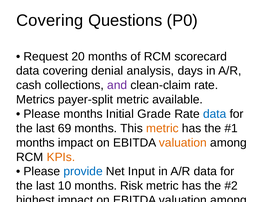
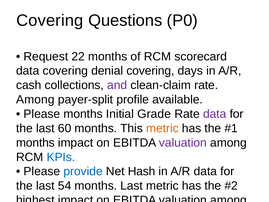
20: 20 -> 22 (78, 56)
denial analysis: analysis -> covering (150, 71)
Metrics: Metrics -> Among (35, 99)
payer-split metric: metric -> profile (133, 99)
data colour: blue -> purple (215, 114)
69: 69 -> 60 (65, 128)
valuation colour: orange -> purple (183, 143)
KPIs colour: orange -> blue (61, 157)
Input: Input -> Hash (142, 171)
10: 10 -> 54 (65, 186)
months Risk: Risk -> Last (132, 186)
